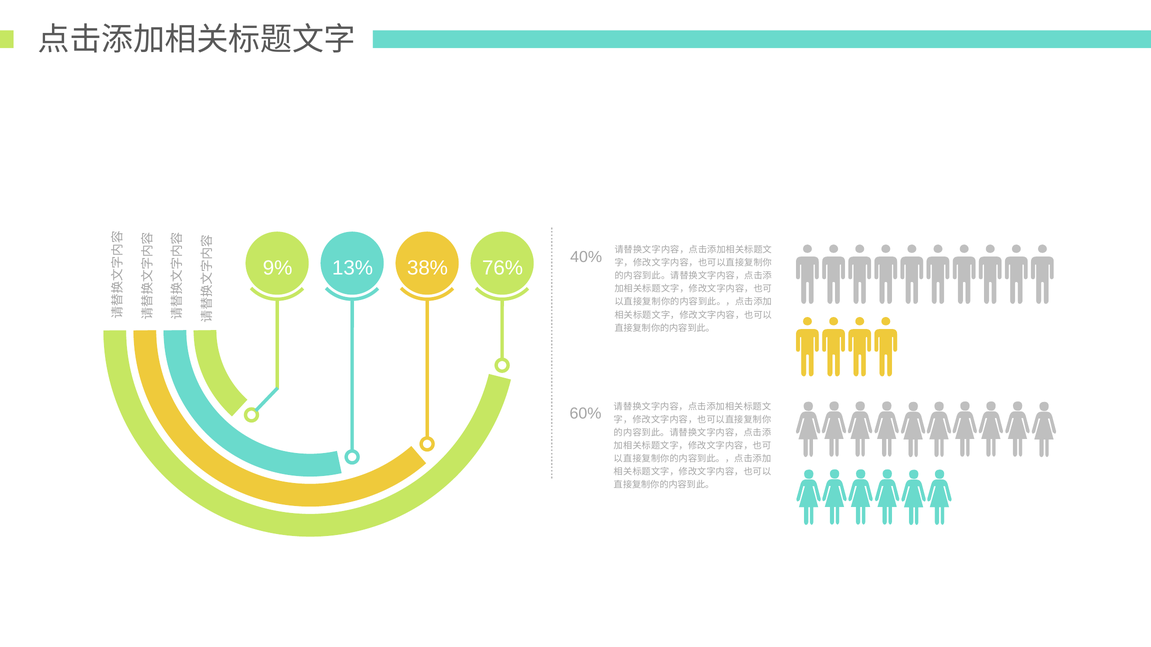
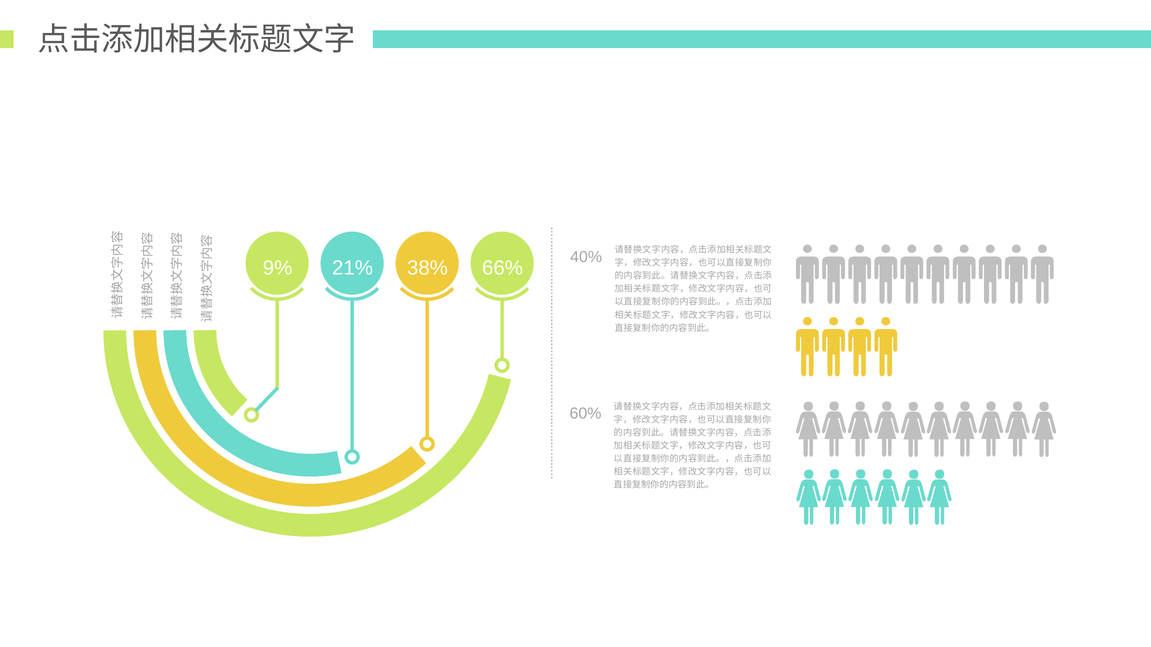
13%: 13% -> 21% (353, 268)
76%: 76% -> 66% (503, 268)
